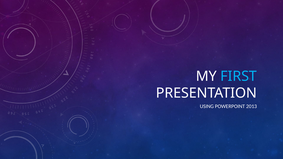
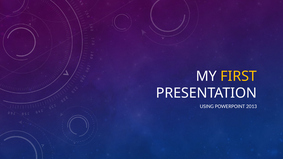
FIRST colour: light blue -> yellow (239, 76)
